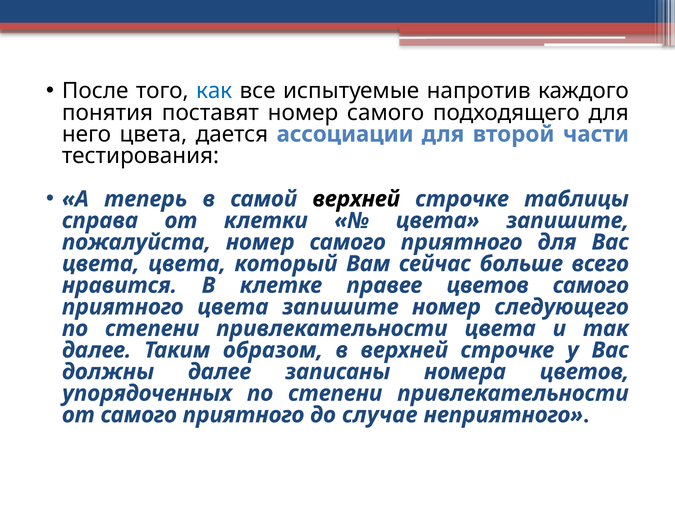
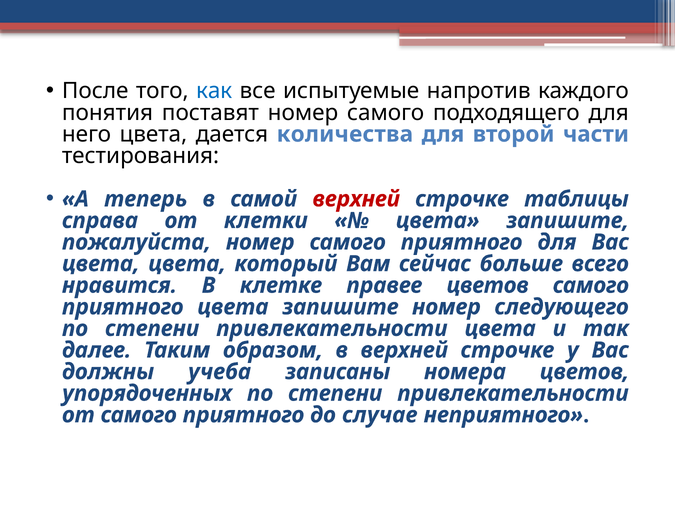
ассоциации: ассоциации -> количества (345, 134)
верхней colour: black -> red (356, 199)
должны далее: далее -> учеба (219, 372)
